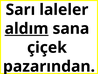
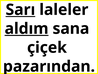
Sarı underline: none -> present (20, 10)
